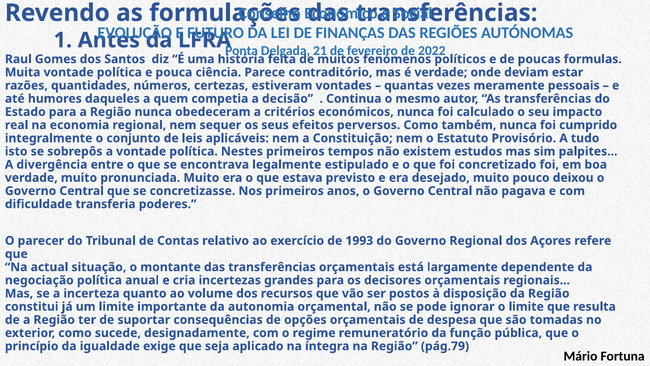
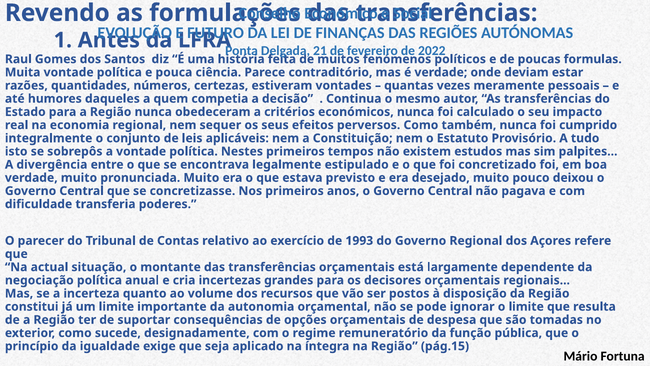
pág.79: pág.79 -> pág.15 (445, 346)
